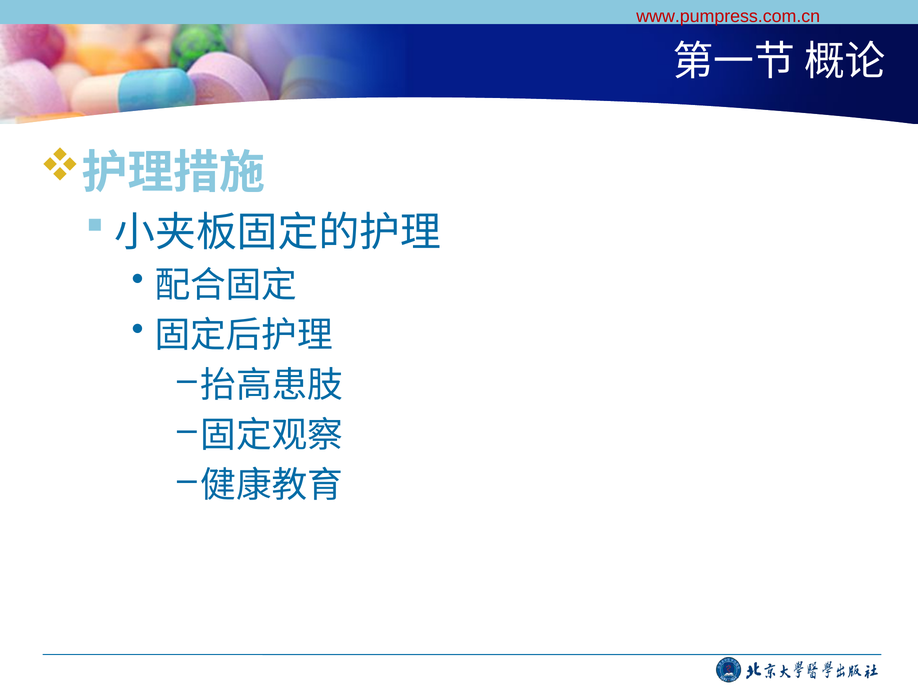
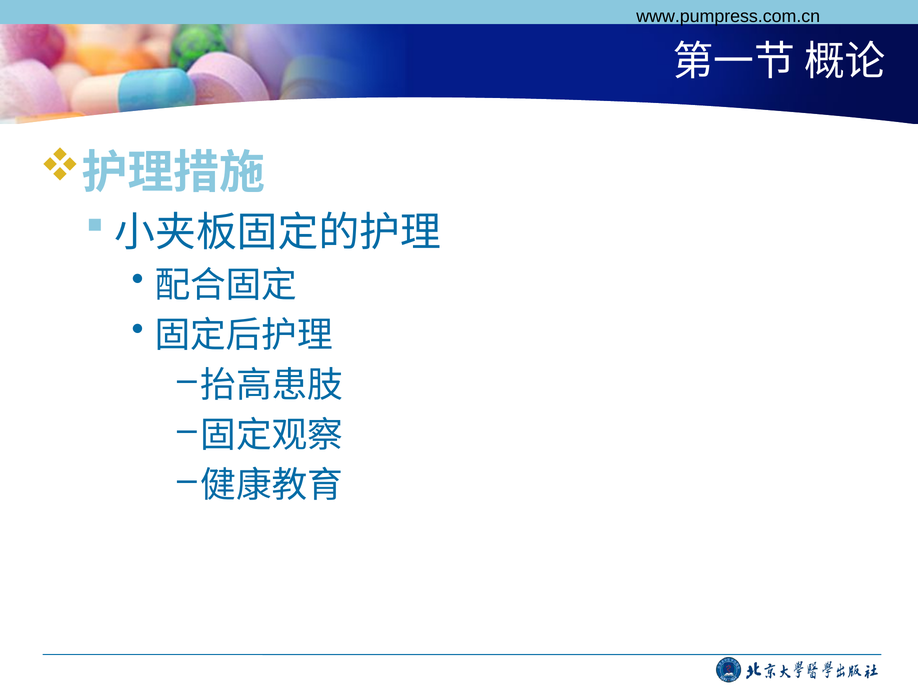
www.pumpress.com.cn colour: red -> black (728, 16)
